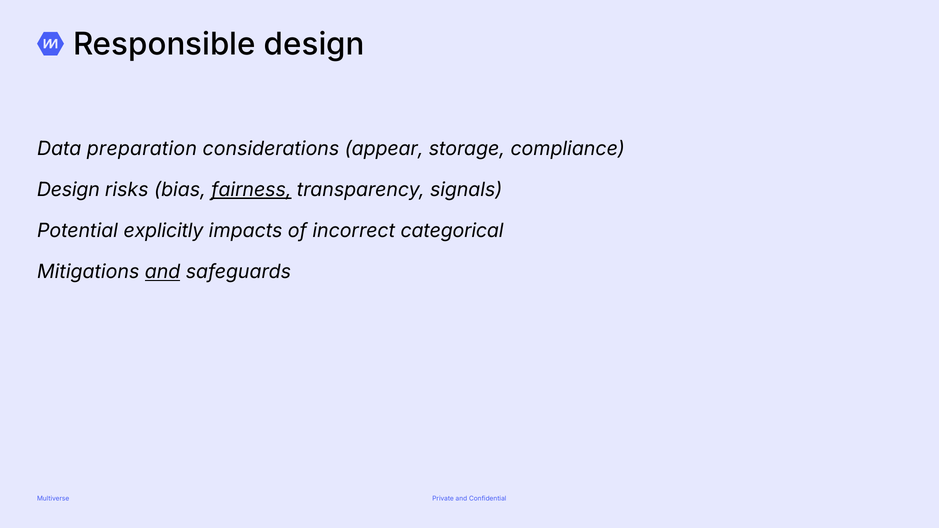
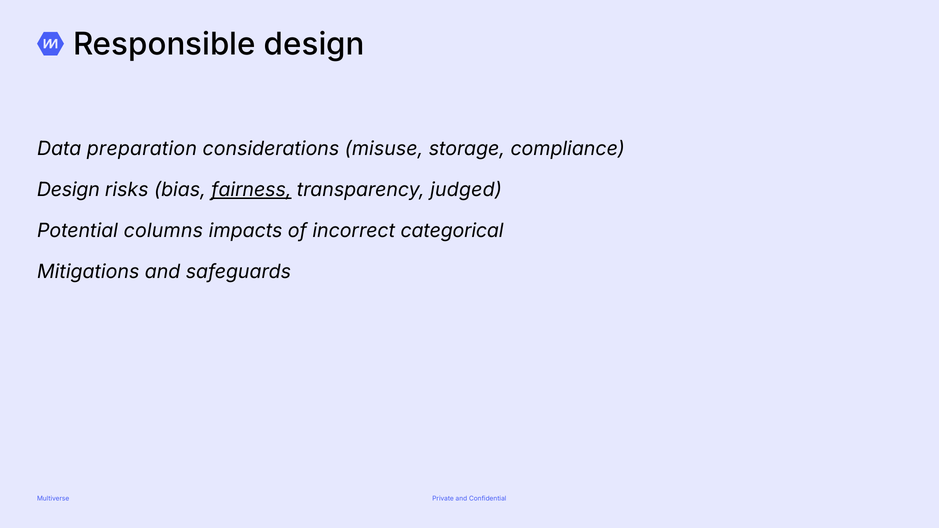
appear: appear -> misuse (384, 149)
signals: signals -> judged (466, 190)
explicitly: explicitly -> columns (163, 231)
and underline: present -> none (163, 272)
